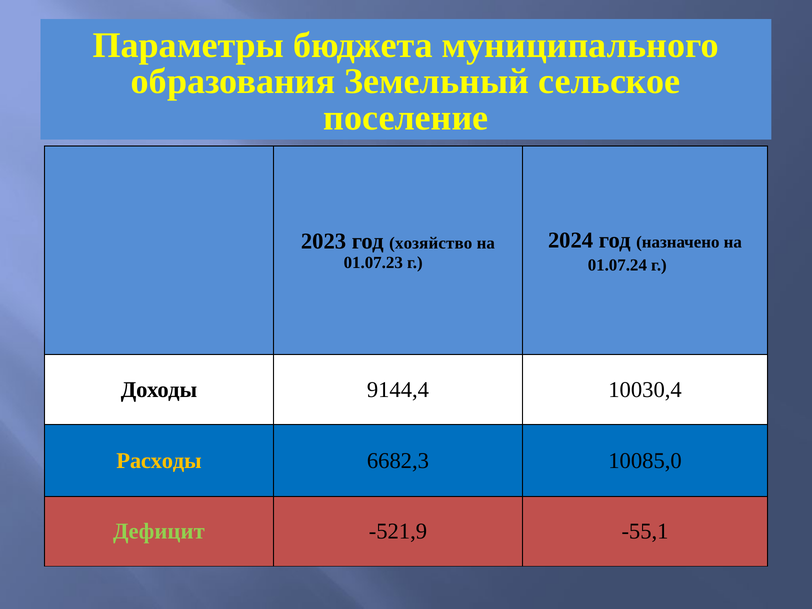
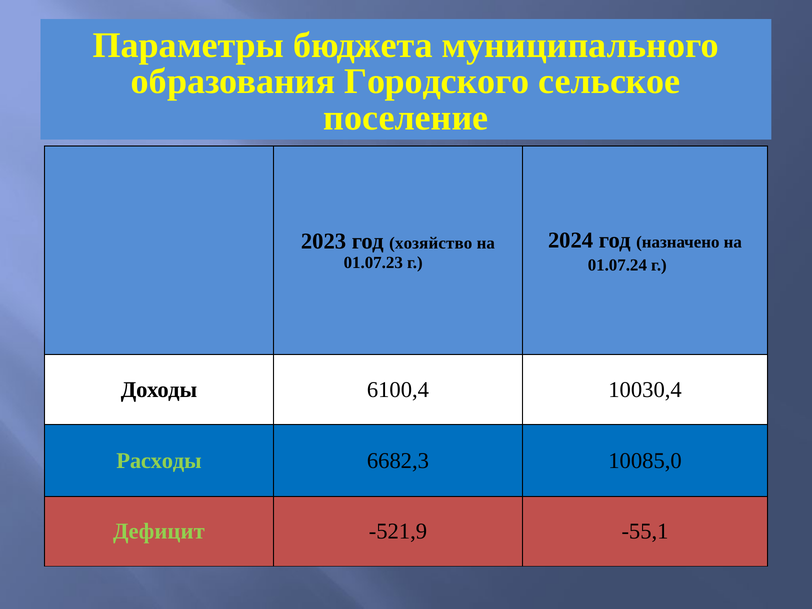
Земельный: Земельный -> Городского (437, 82)
9144,4: 9144,4 -> 6100,4 (398, 390)
Расходы colour: yellow -> light green (159, 461)
